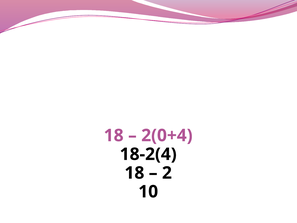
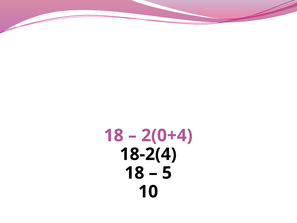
2: 2 -> 5 (167, 173)
